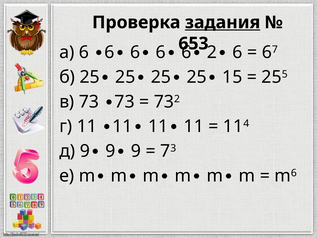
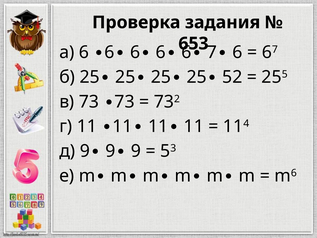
задания underline: present -> none (223, 22)
2: 2 -> 7 (212, 52)
15: 15 -> 52 (232, 77)
7: 7 -> 5 (165, 151)
